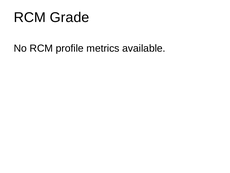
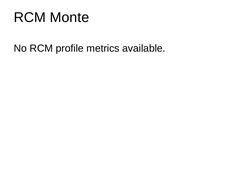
Grade: Grade -> Monte (69, 17)
